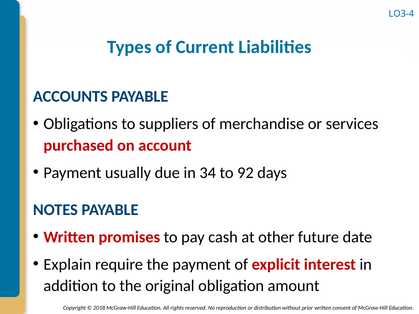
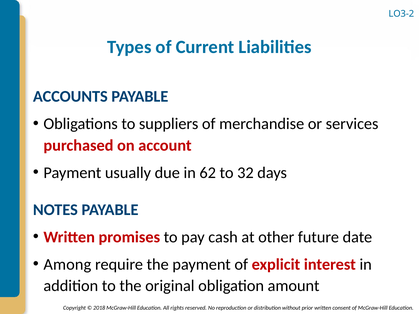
LO3-4: LO3-4 -> LO3-2 (401, 14)
34: 34 -> 62 (208, 173)
92: 92 -> 32 (245, 173)
Explain: Explain -> Among (67, 265)
